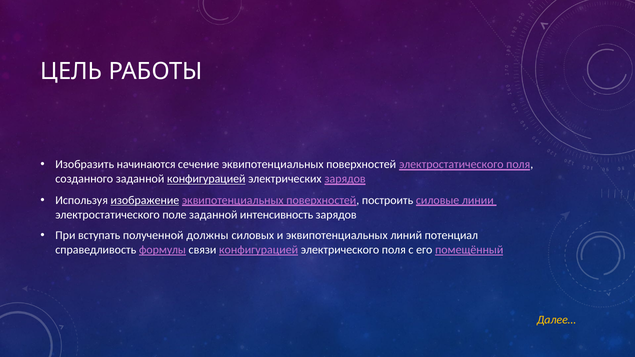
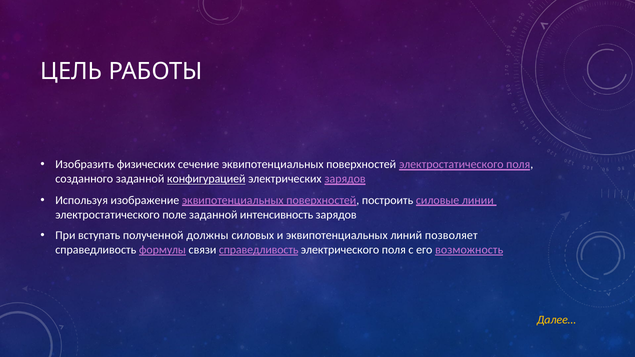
начинаются: начинаются -> физических (146, 165)
изображение underline: present -> none (145, 200)
потенциал: потенциал -> позволяет (451, 236)
связи конфигурацией: конфигурацией -> справедливость (259, 250)
помещённый: помещённый -> возможность (469, 250)
